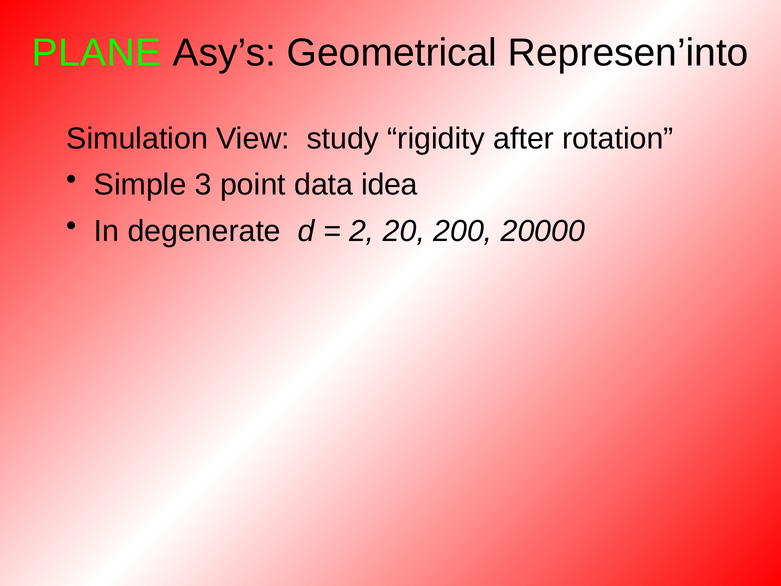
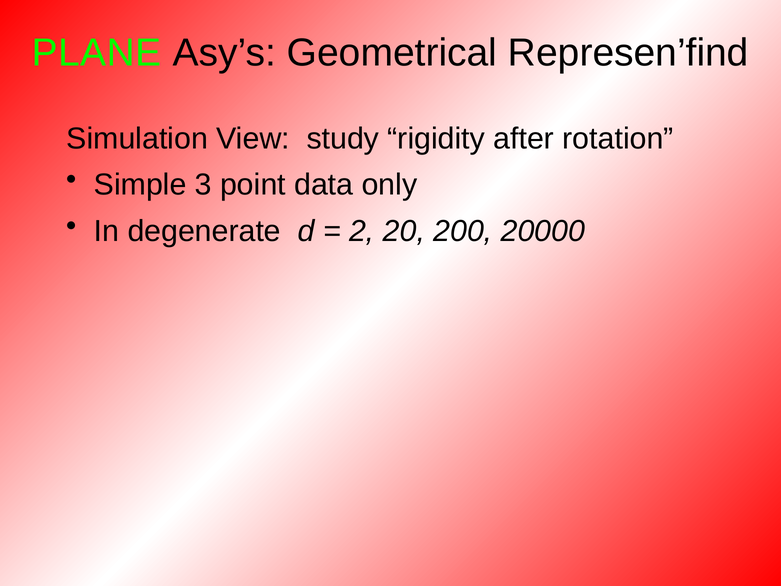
Represen’into: Represen’into -> Represen’find (628, 53)
idea: idea -> only (389, 185)
